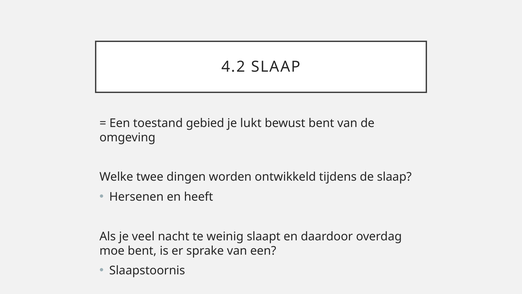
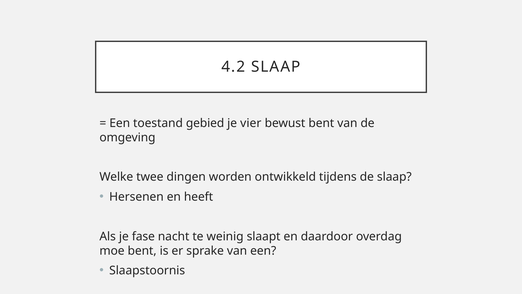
lukt: lukt -> vier (251, 123)
veel: veel -> fase (143, 236)
